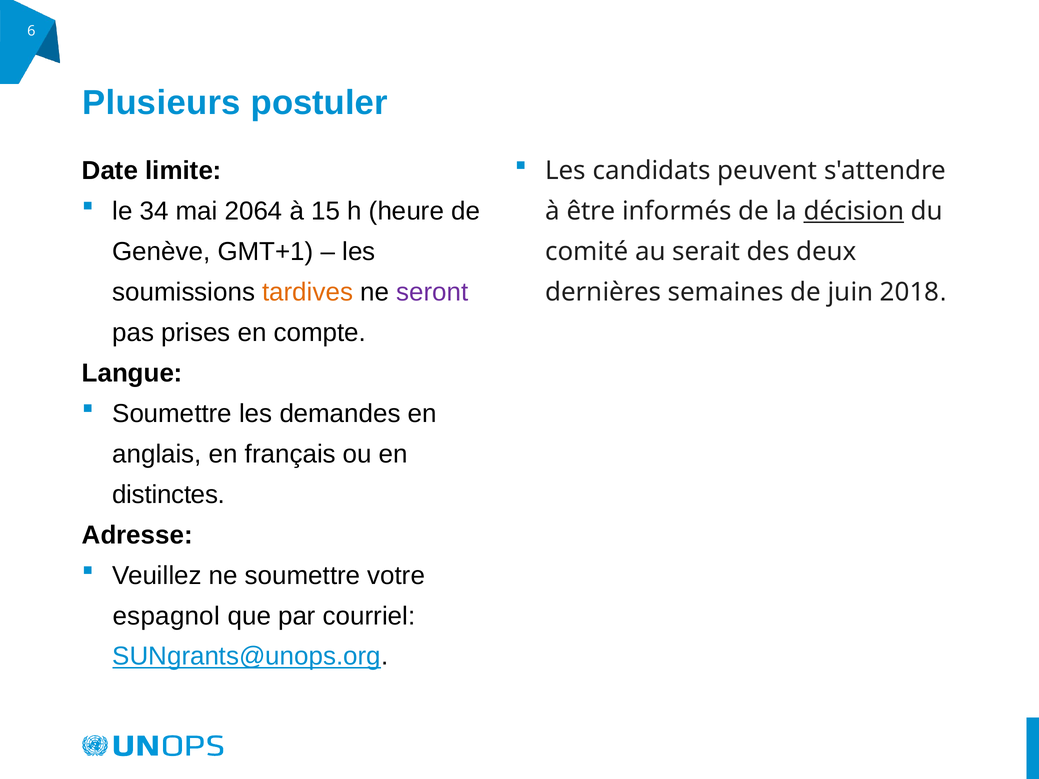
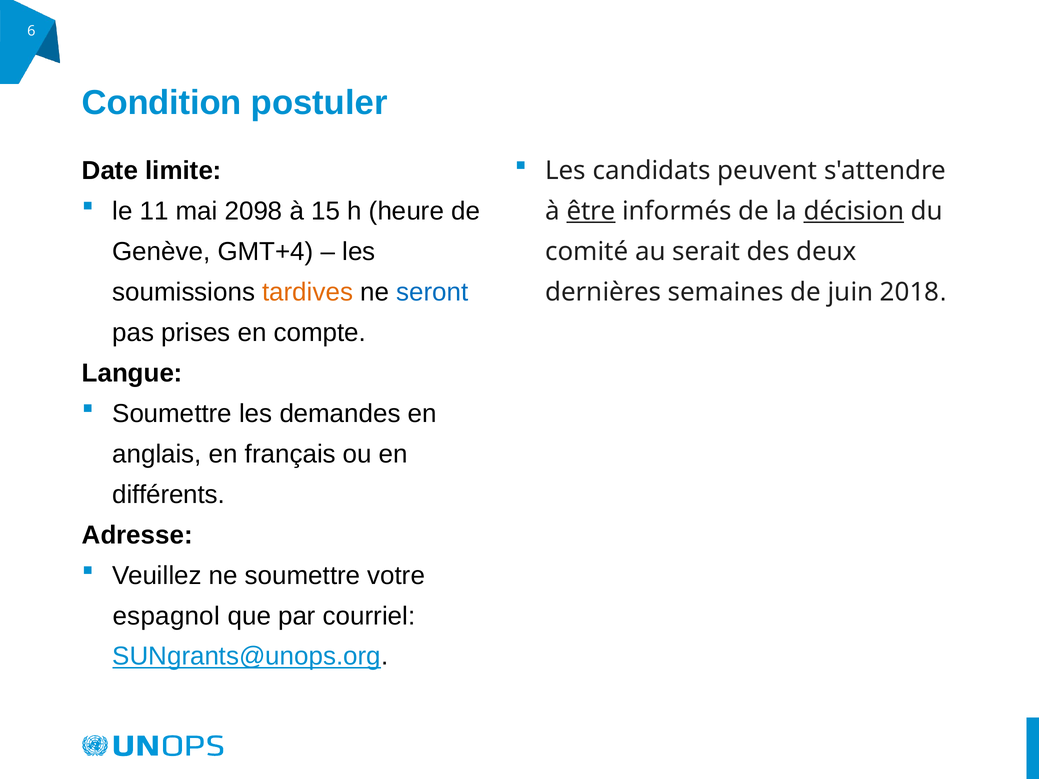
Plusieurs: Plusieurs -> Condition (162, 103)
34: 34 -> 11 (154, 211)
2064: 2064 -> 2098 (254, 211)
être underline: none -> present (591, 211)
GMT+1: GMT+1 -> GMT+4 (265, 252)
seront colour: purple -> blue (432, 292)
distinctes: distinctes -> différents (169, 495)
